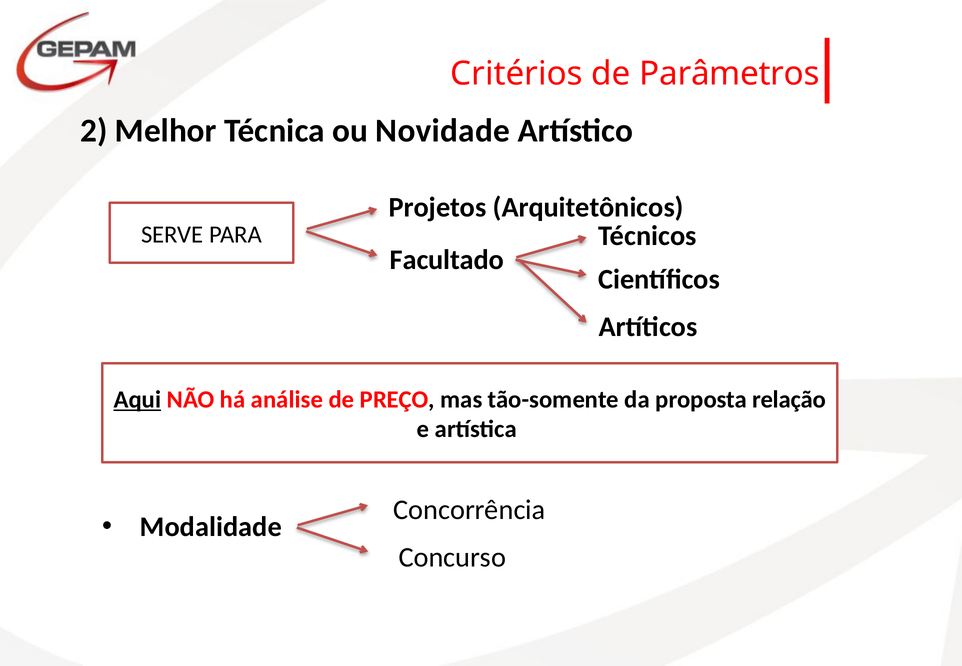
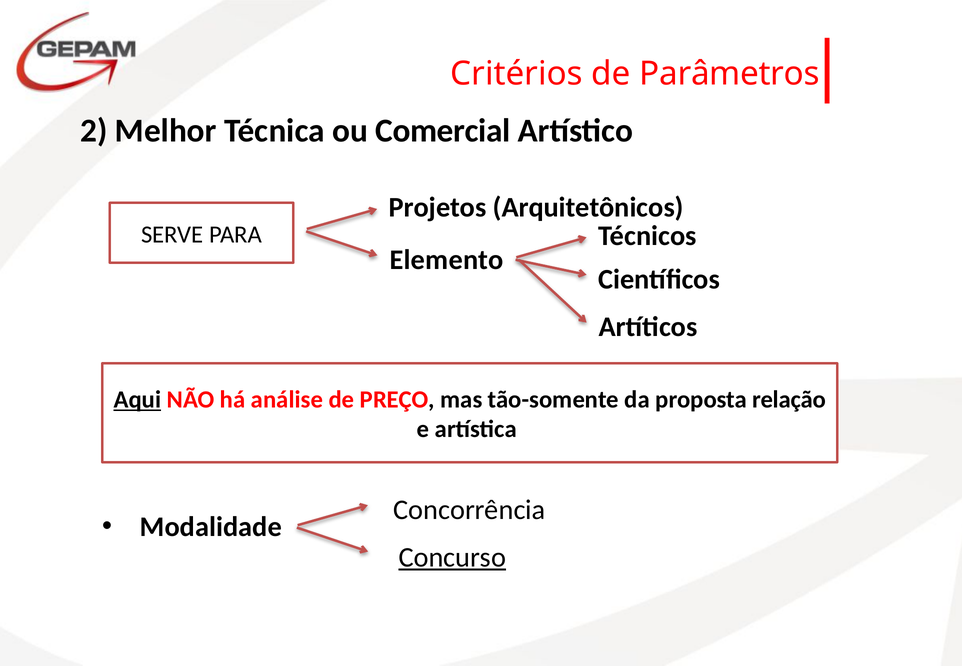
Novidade: Novidade -> Comercial (443, 131)
Facultado: Facultado -> Elemento (447, 260)
Concurso underline: none -> present (452, 557)
